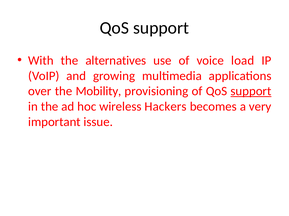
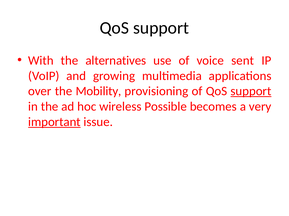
load: load -> sent (243, 61)
Hackers: Hackers -> Possible (166, 107)
important underline: none -> present (54, 122)
